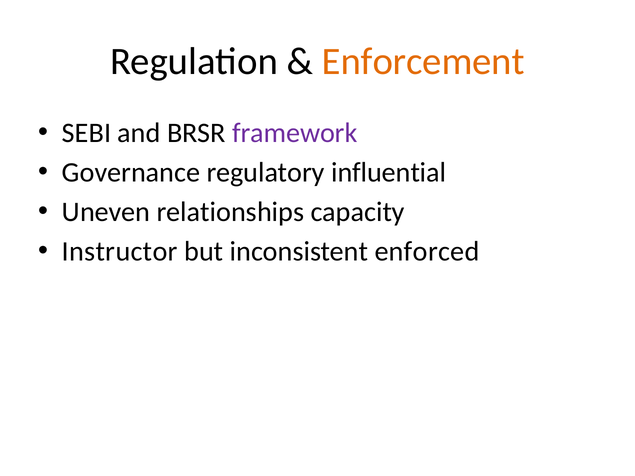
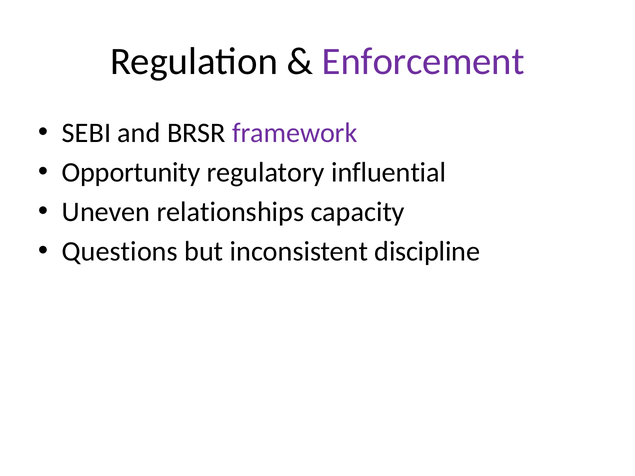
Enforcement colour: orange -> purple (423, 61)
Governance: Governance -> Opportunity (131, 173)
Instructor: Instructor -> Questions (120, 252)
enforced: enforced -> discipline (427, 252)
